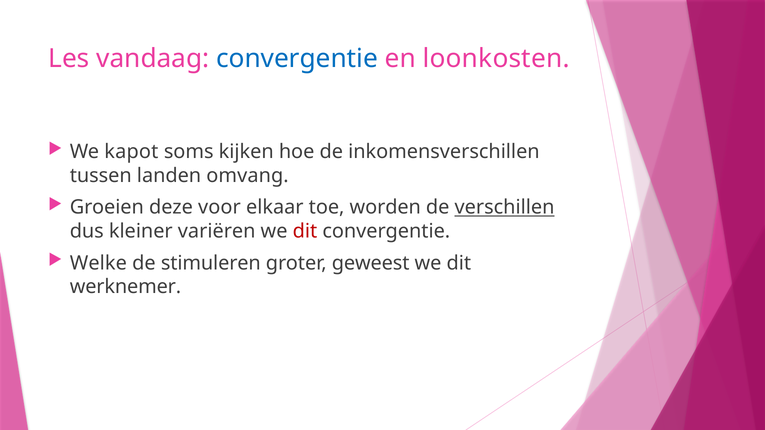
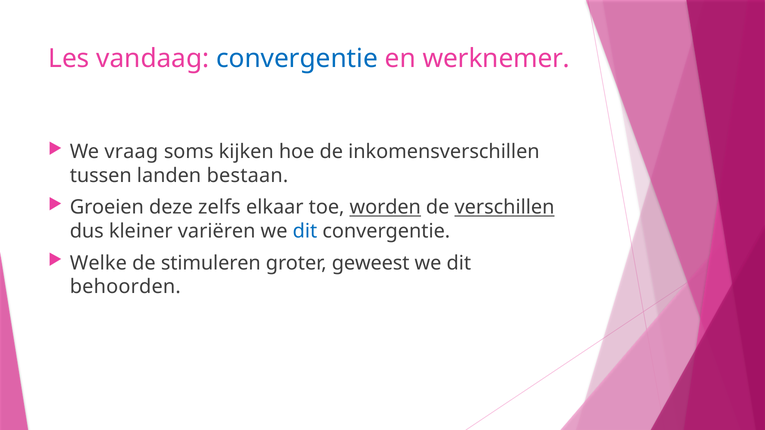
loonkosten: loonkosten -> werknemer (496, 59)
kapot: kapot -> vraag (131, 152)
omvang: omvang -> bestaan (247, 176)
voor: voor -> zelfs (219, 207)
worden underline: none -> present (385, 207)
dit colour: red -> blue (305, 231)
werknemer: werknemer -> behoorden (125, 287)
